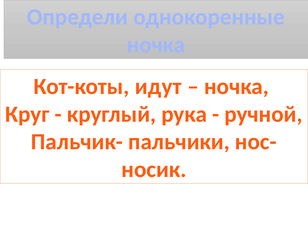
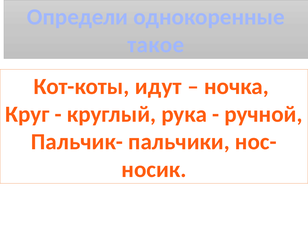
ночка: ночка -> такое (156, 45)
